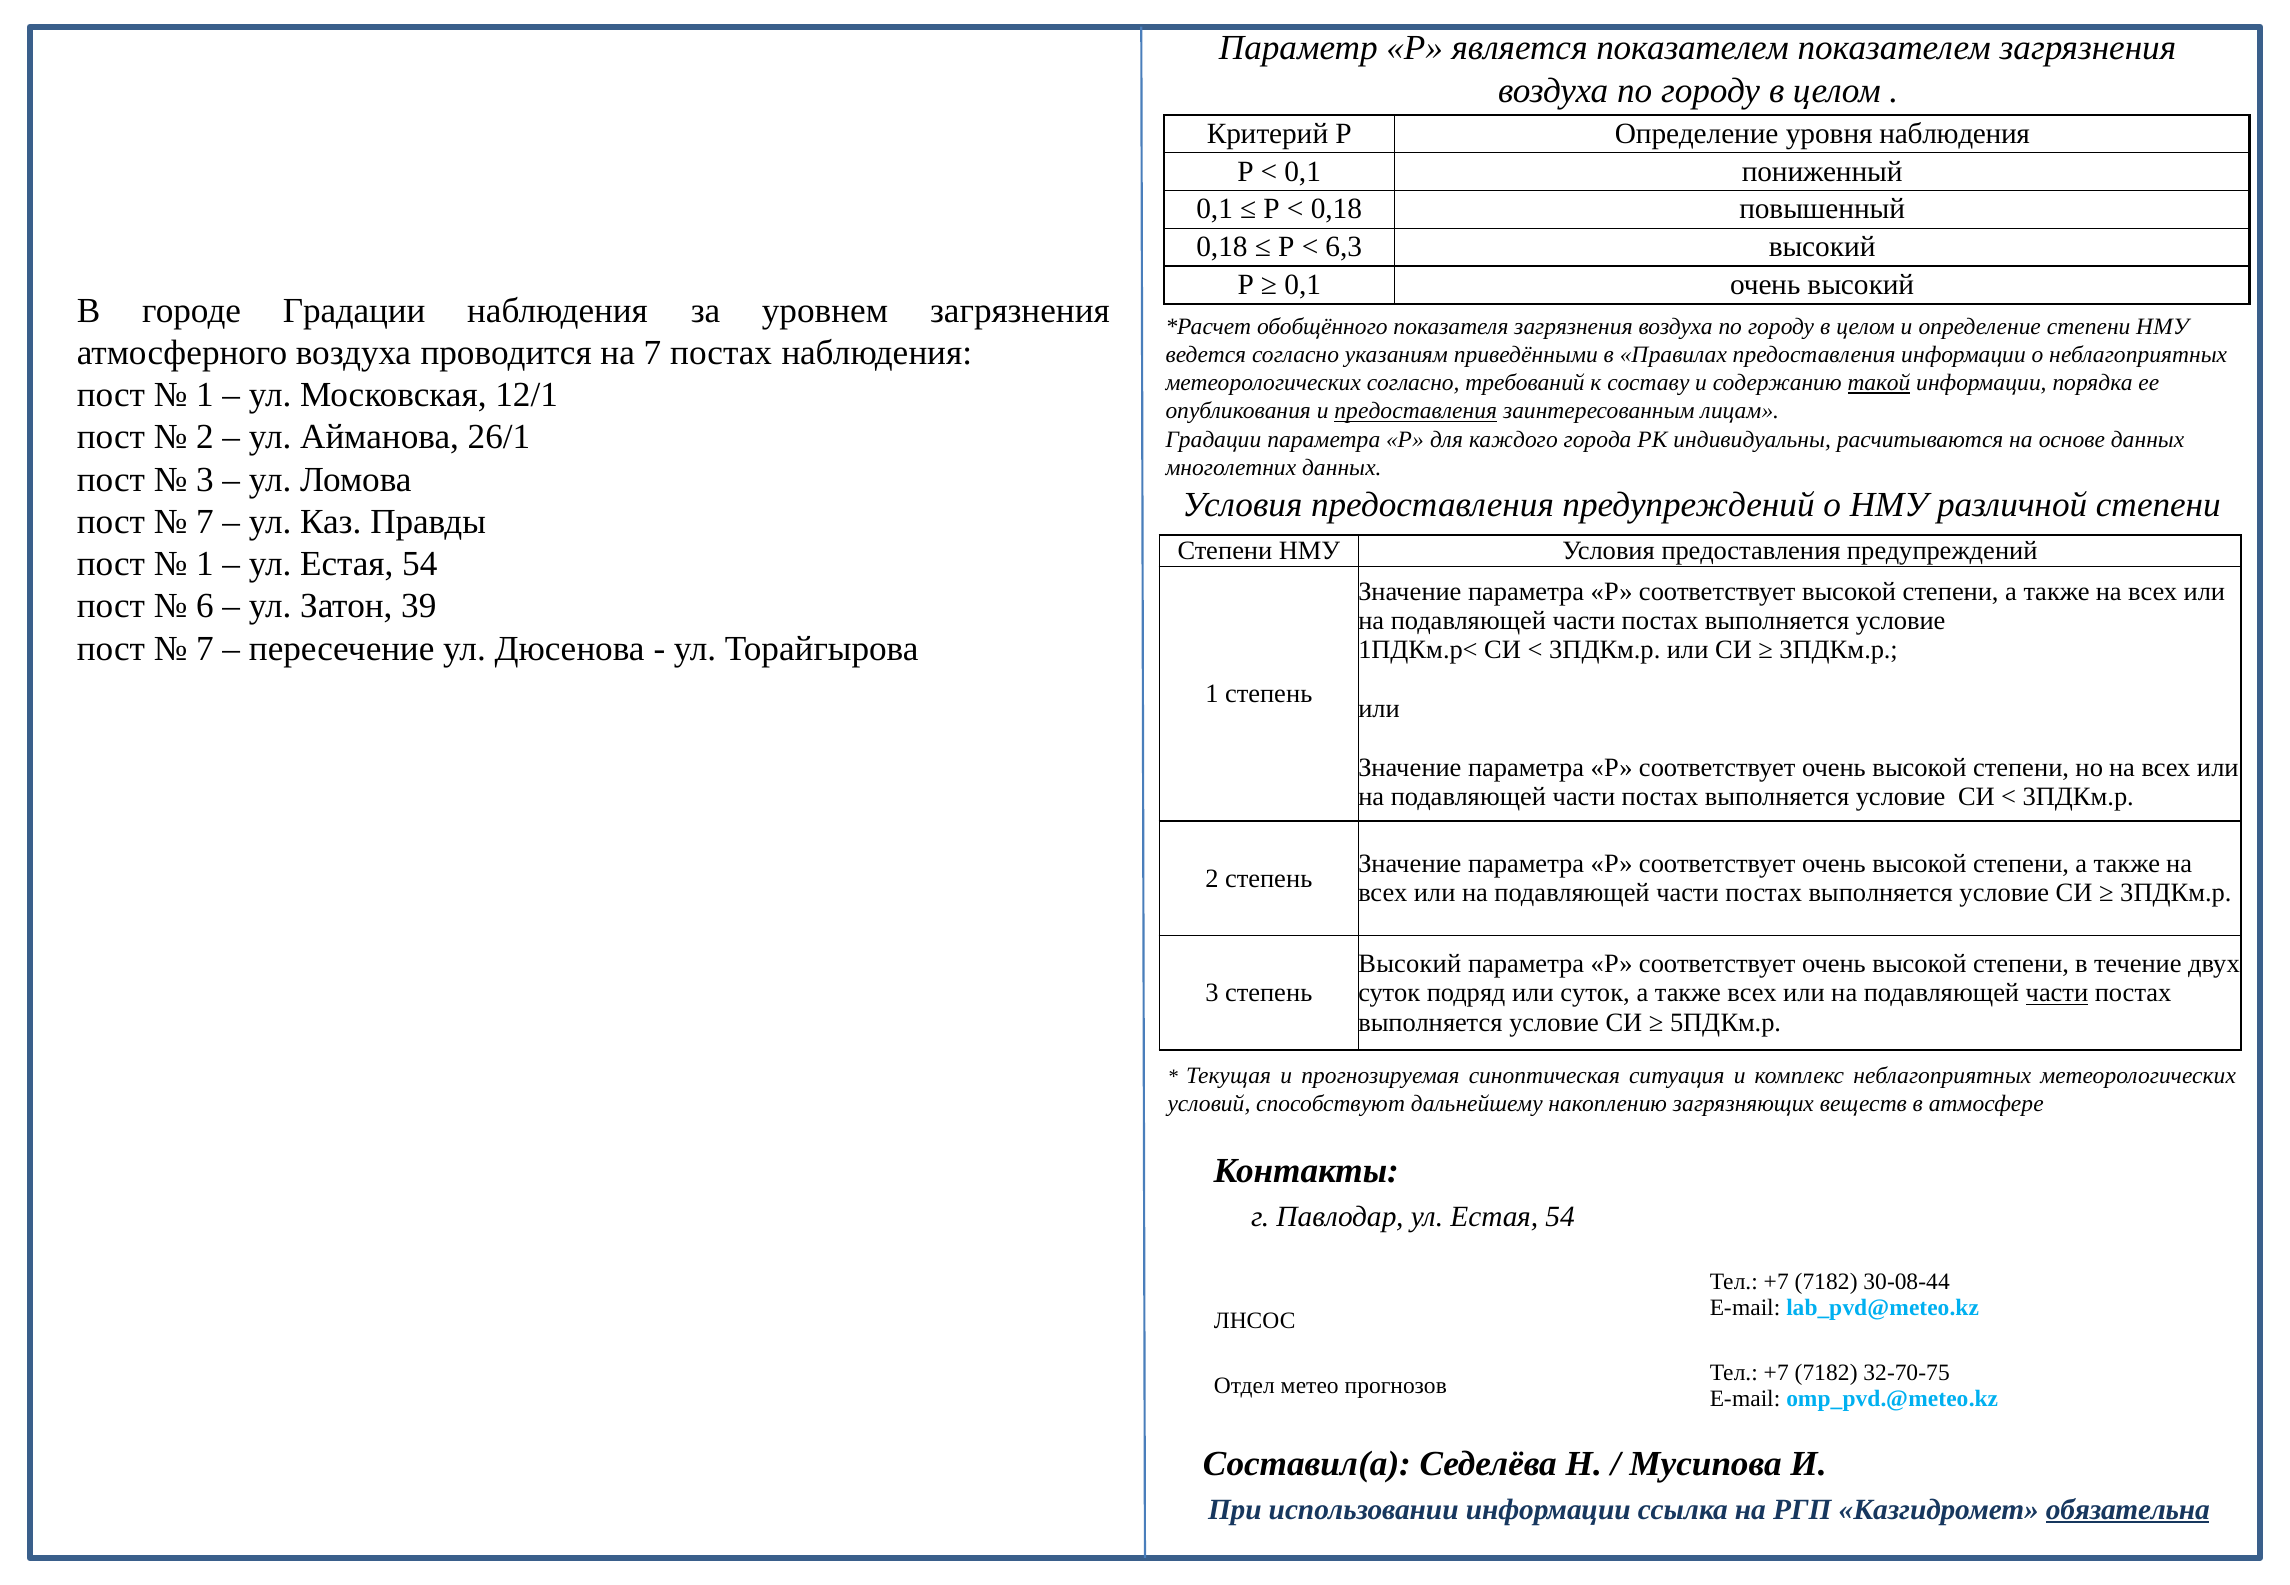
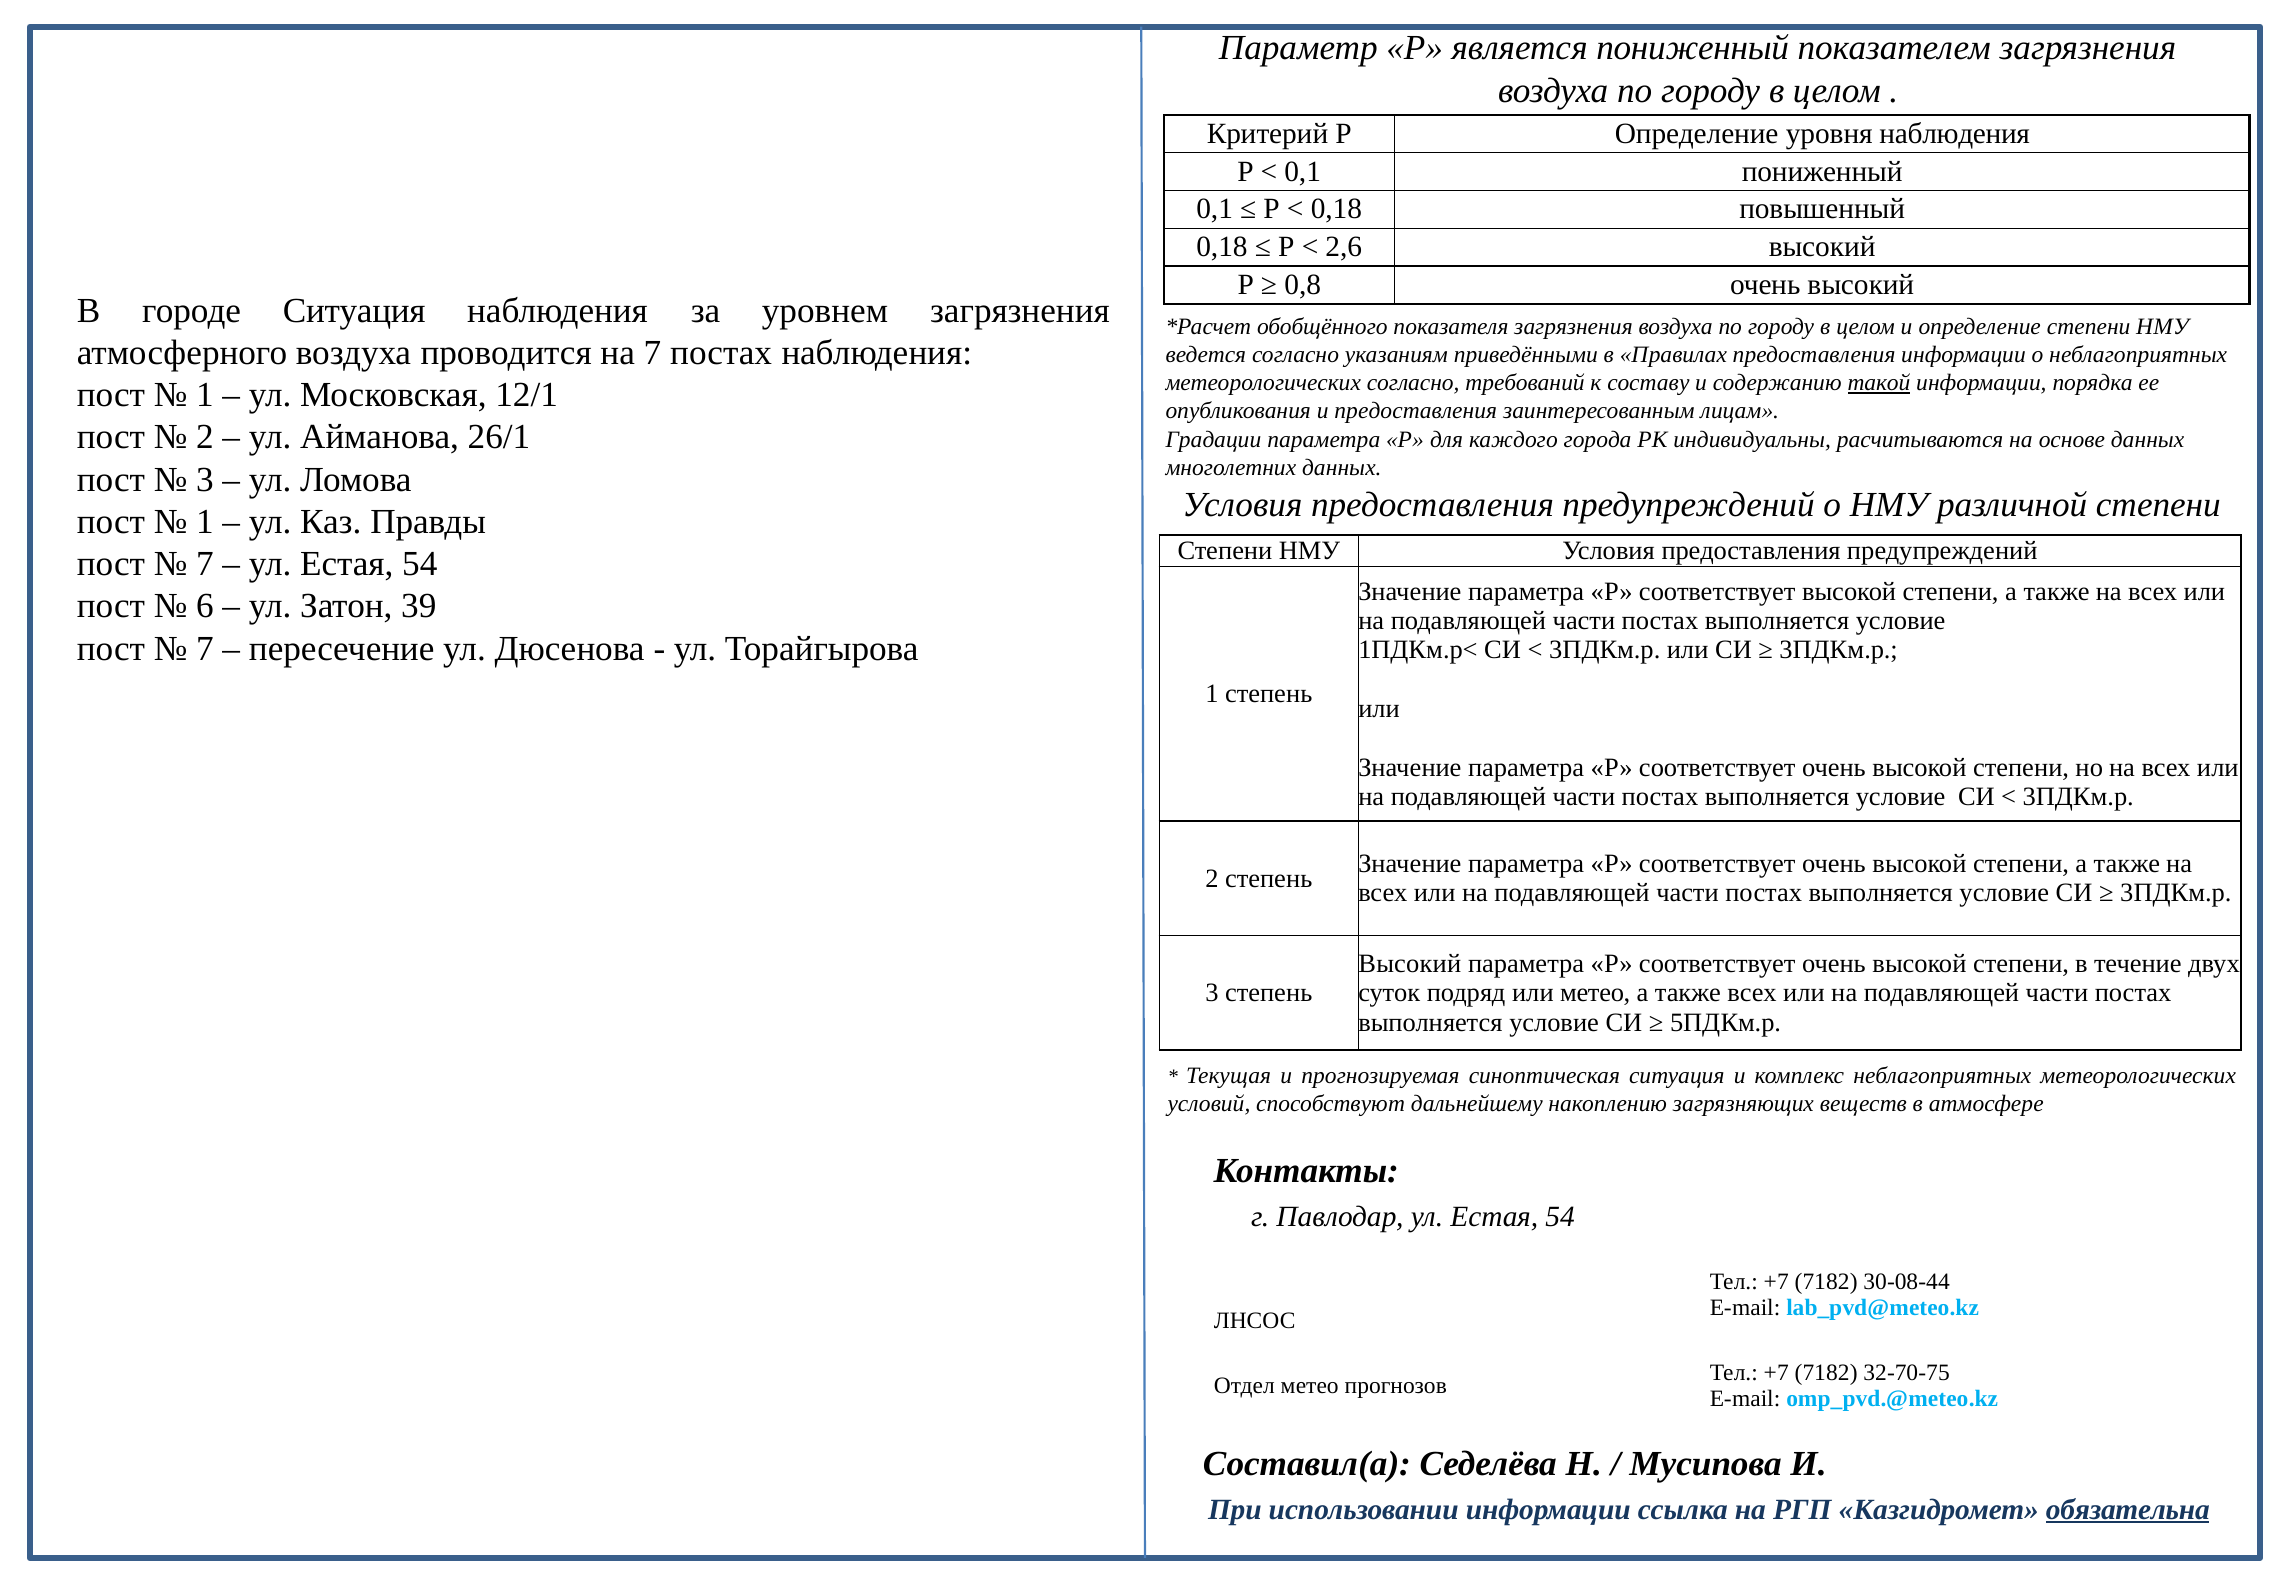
является показателем: показателем -> пониженный (1693, 48)
6,3: 6,3 -> 2,6 (1344, 247)
0,1: 0,1 -> 0,8 (1303, 285)
городе Градации: Градации -> Ситуация (354, 311)
предоставления underline: present -> none (1416, 411)
7: 7 -> 1 (205, 522)
1: 1 -> 7 (205, 564)
или суток: суток -> метео (1595, 993)
части underline: present -> none (2057, 993)
